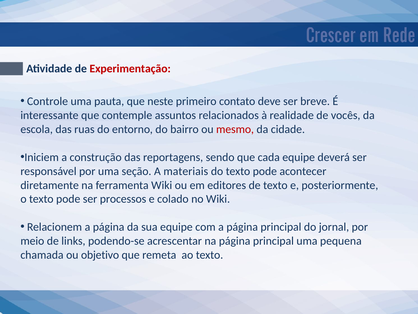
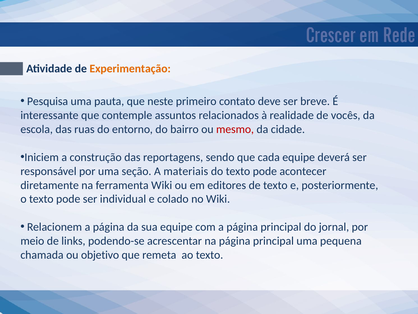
Experimentação colour: red -> orange (130, 69)
Controle: Controle -> Pesquisa (48, 101)
processos: processos -> individual (123, 199)
